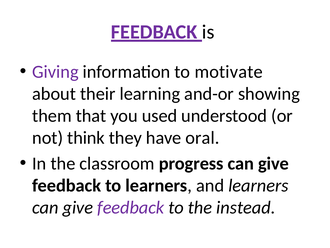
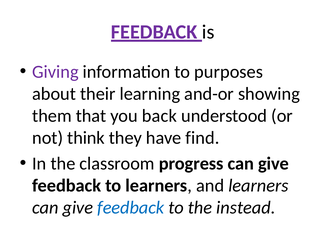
motivate: motivate -> purposes (229, 72)
used: used -> back (159, 116)
oral: oral -> find (202, 138)
feedback colour: purple -> blue (131, 207)
